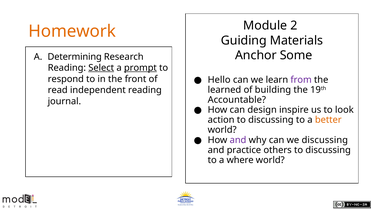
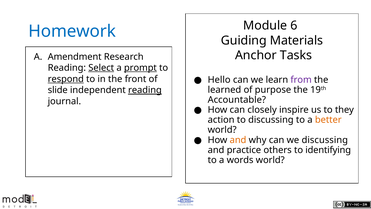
2: 2 -> 6 (294, 26)
Homework colour: orange -> blue (72, 31)
Some: Some -> Tasks (296, 55)
Determining: Determining -> Amendment (75, 57)
respond underline: none -> present (66, 79)
building: building -> purpose (273, 90)
read: read -> slide (58, 90)
reading underline: none -> present (145, 90)
design: design -> closely (262, 110)
look: look -> they (344, 110)
and colour: purple -> orange (238, 140)
others to discussing: discussing -> identifying (328, 150)
where: where -> words (240, 160)
